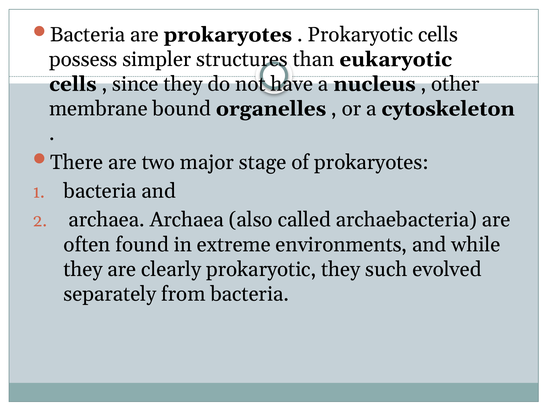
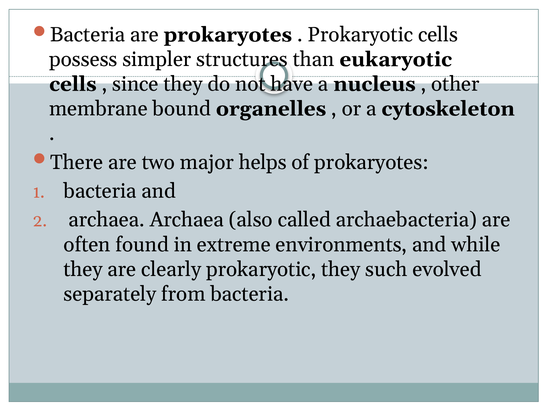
stage: stage -> helps (263, 162)
